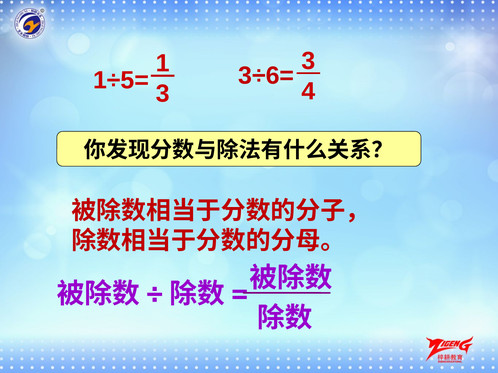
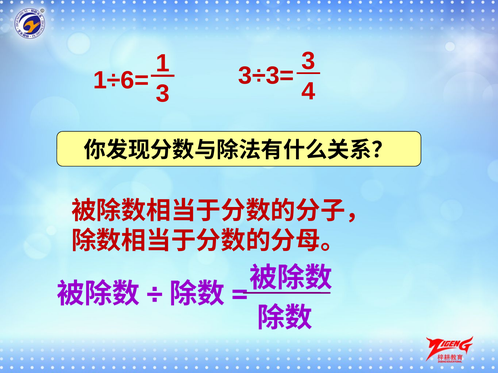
3÷6=: 3÷6= -> 3÷3= (266, 76)
1÷5=: 1÷5= -> 1÷6= (121, 81)
